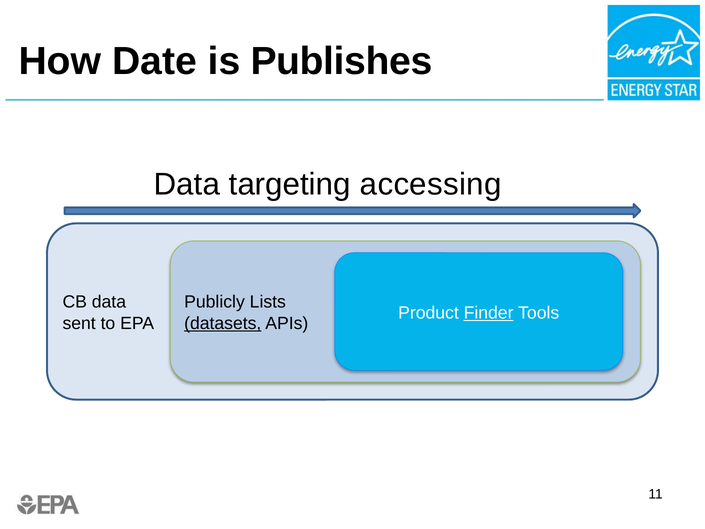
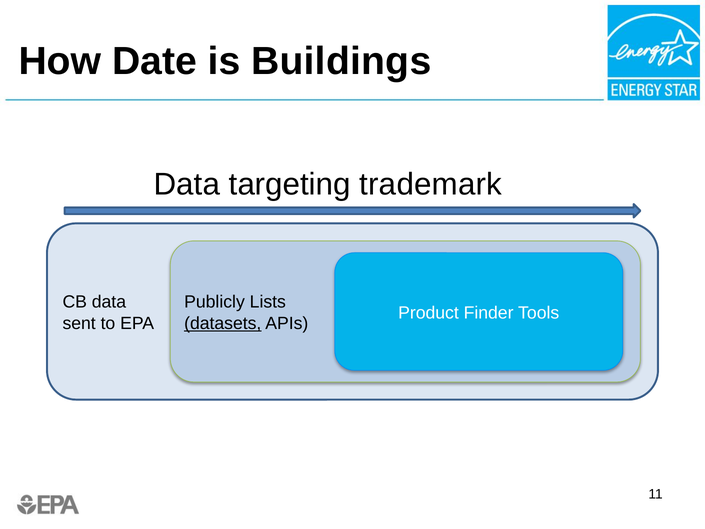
Publishes: Publishes -> Buildings (341, 61)
accessing: accessing -> trademark (431, 184)
Finder underline: present -> none (489, 313)
